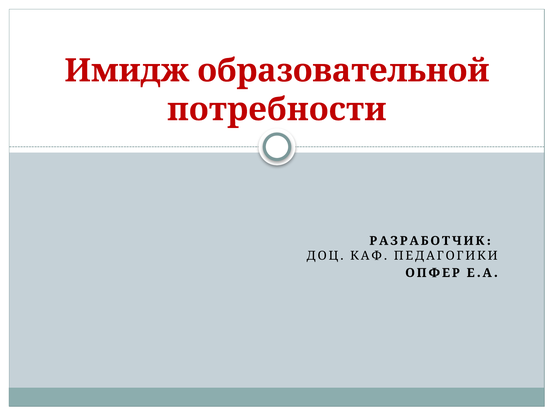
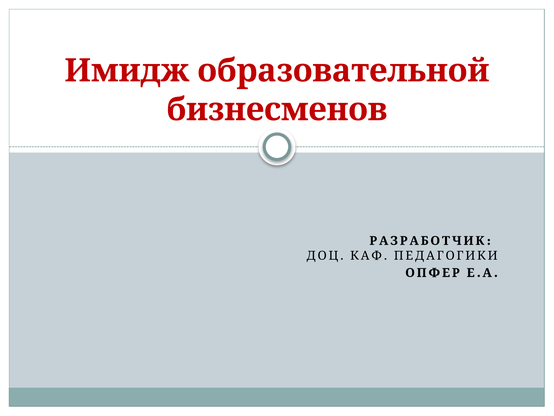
потребности: потребности -> бизнесменов (277, 109)
